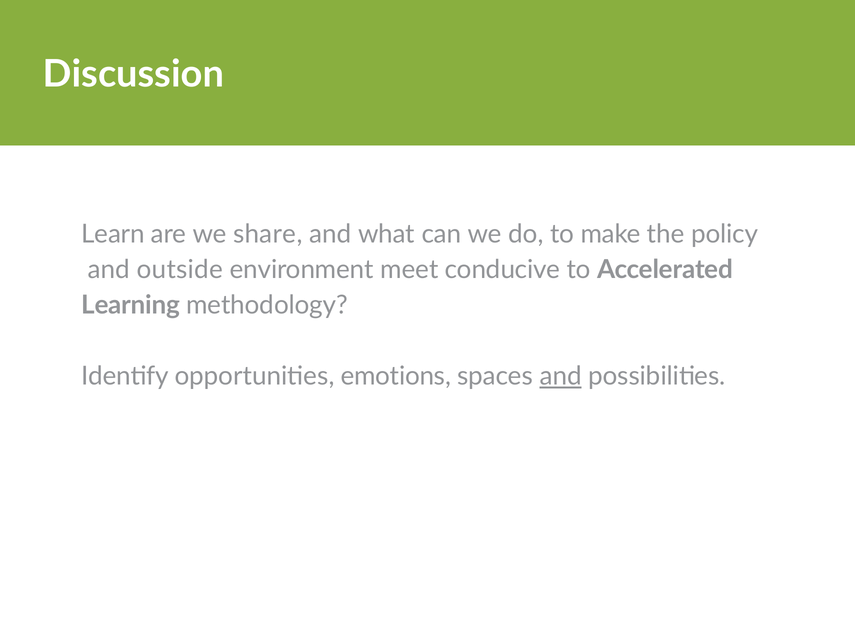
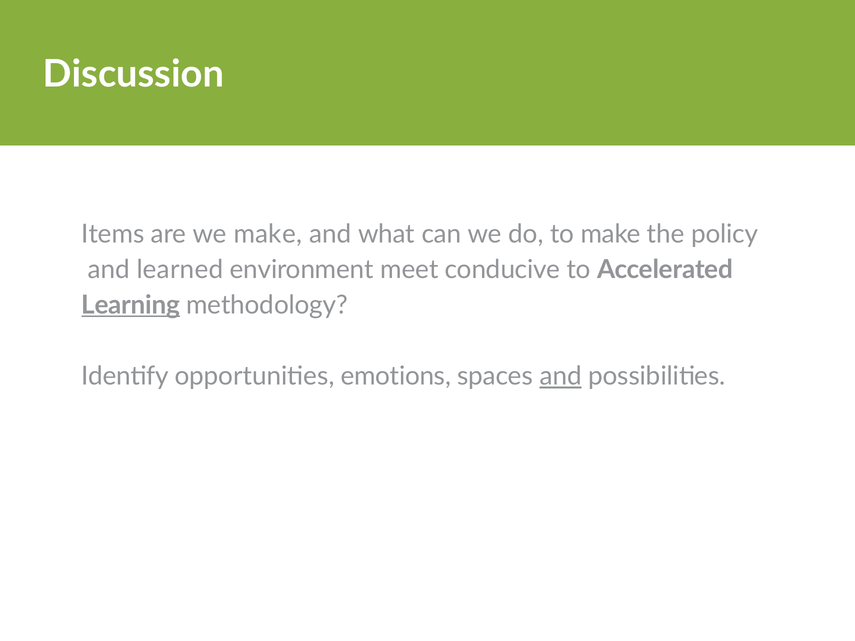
Learn: Learn -> Items (113, 234)
we share: share -> make (268, 234)
outside: outside -> learned (180, 270)
Learning underline: none -> present (131, 305)
